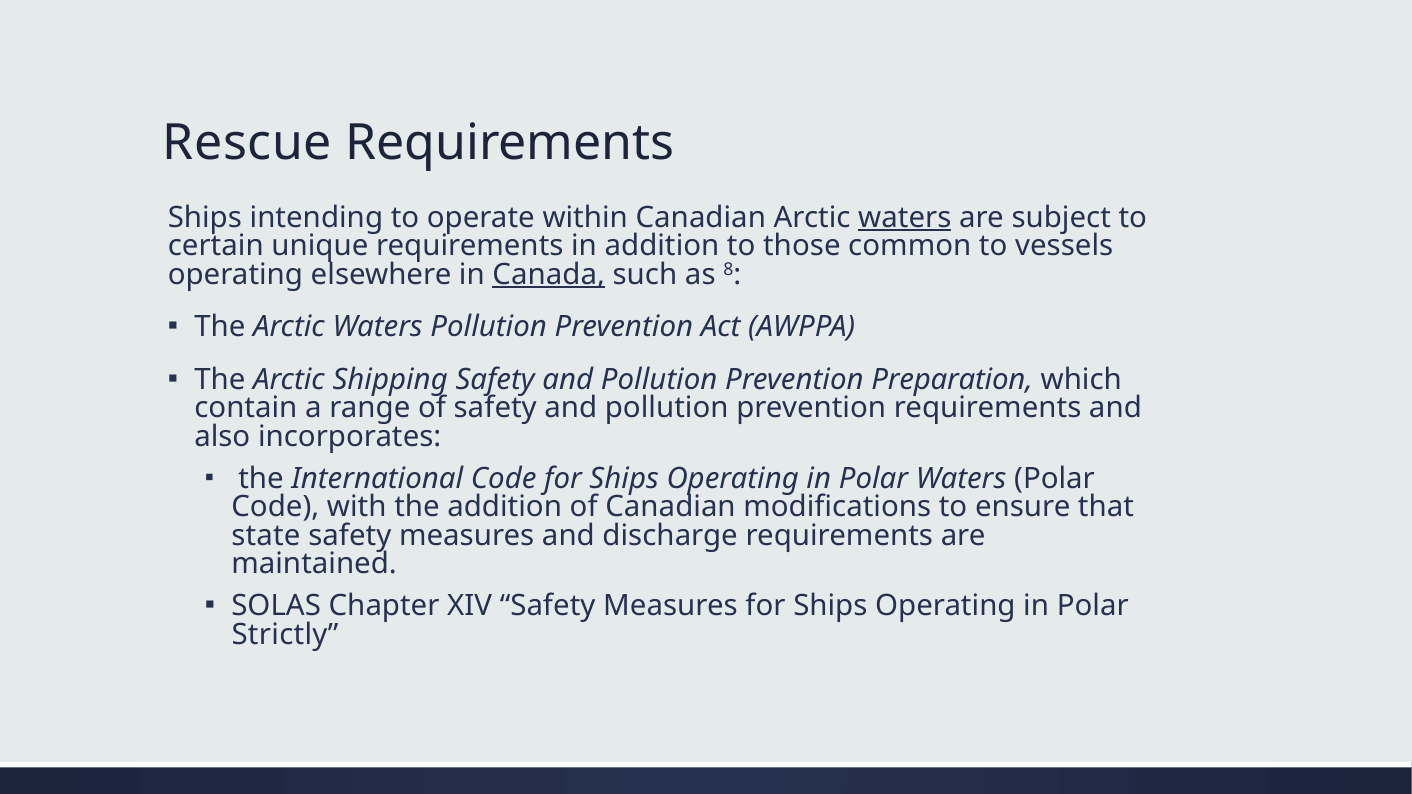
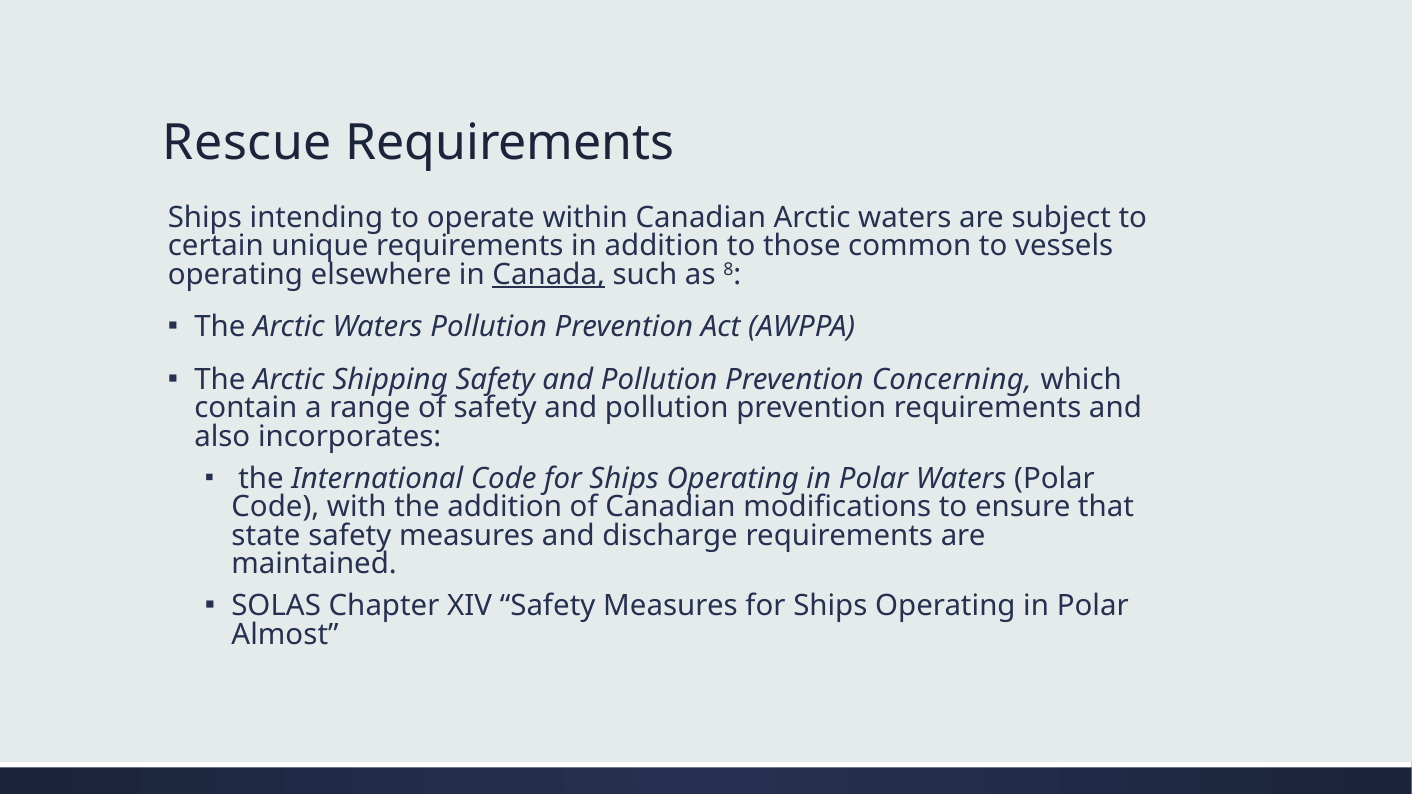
waters underline: present -> none (905, 218)
Preparation: Preparation -> Concerning (952, 380)
Strictly: Strictly -> Almost (285, 635)
